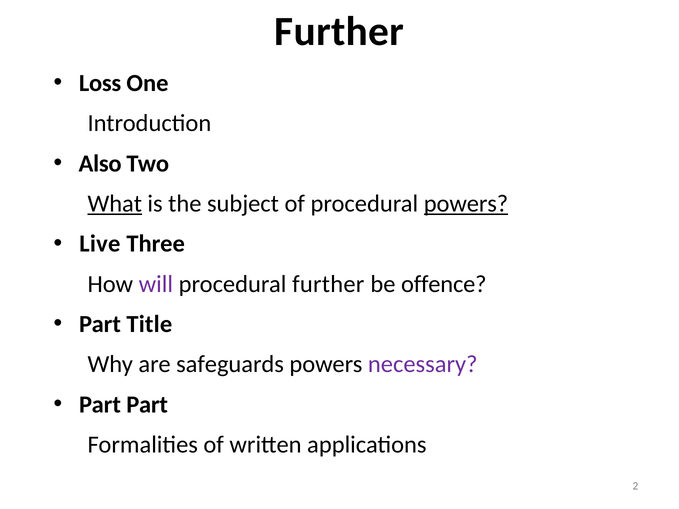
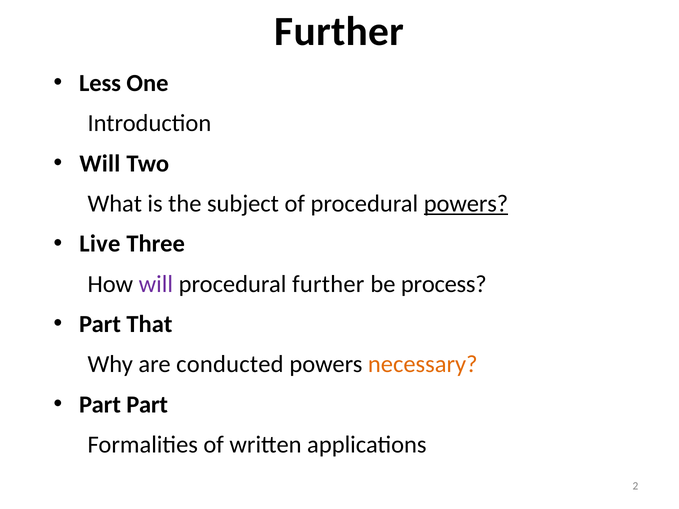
Loss: Loss -> Less (100, 83)
Also: Also -> Will (100, 164)
What underline: present -> none (115, 204)
offence: offence -> process (444, 284)
Title: Title -> That (149, 324)
safeguards: safeguards -> conducted (230, 364)
necessary colour: purple -> orange (423, 364)
